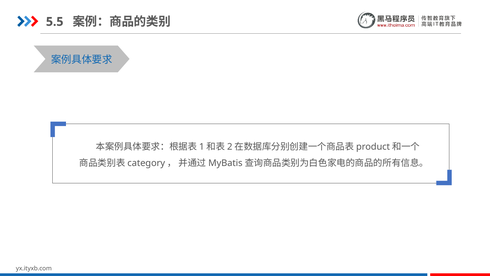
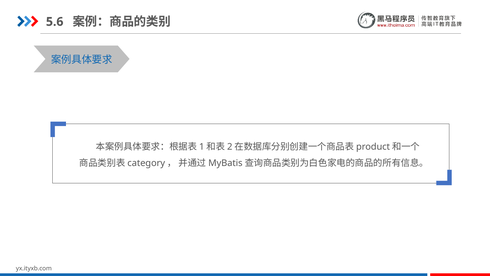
5.5: 5.5 -> 5.6 (55, 22)
